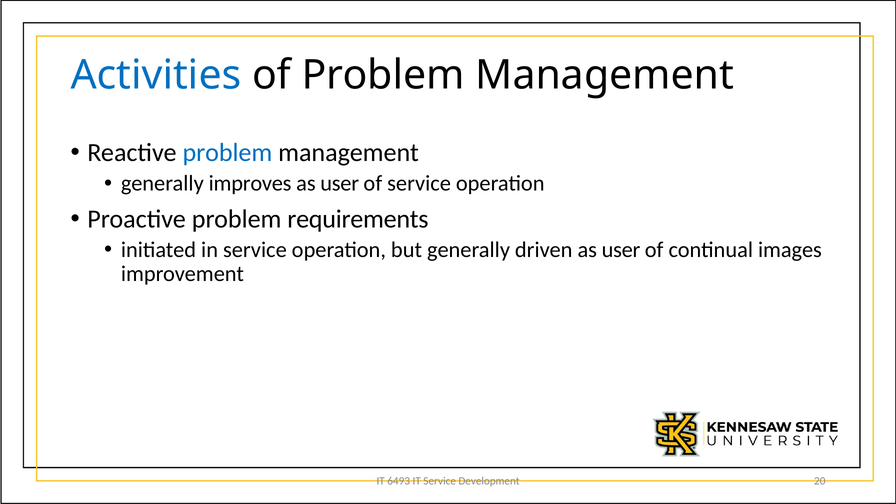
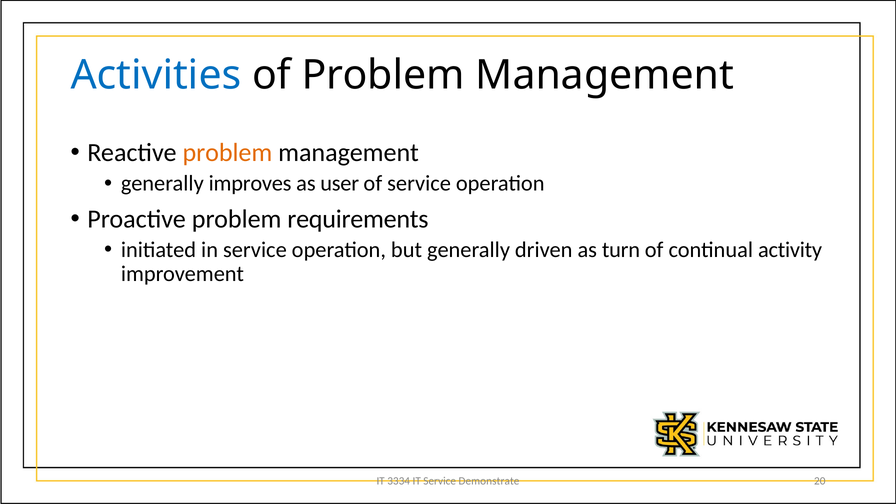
problem colour: blue -> orange (227, 153)
driven as user: user -> turn (621, 250)
images: images -> activity (790, 250)
6493: 6493 -> 3334 (399, 481)
Development: Development -> Demonstrate (489, 481)
